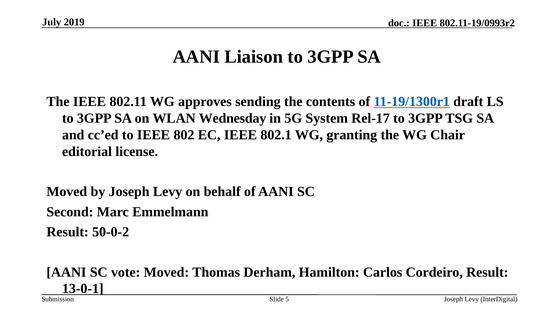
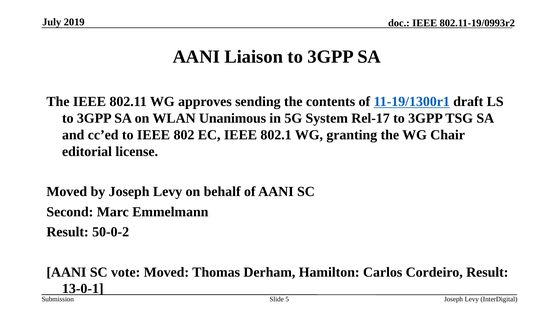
Wednesday: Wednesday -> Unanimous (233, 118)
